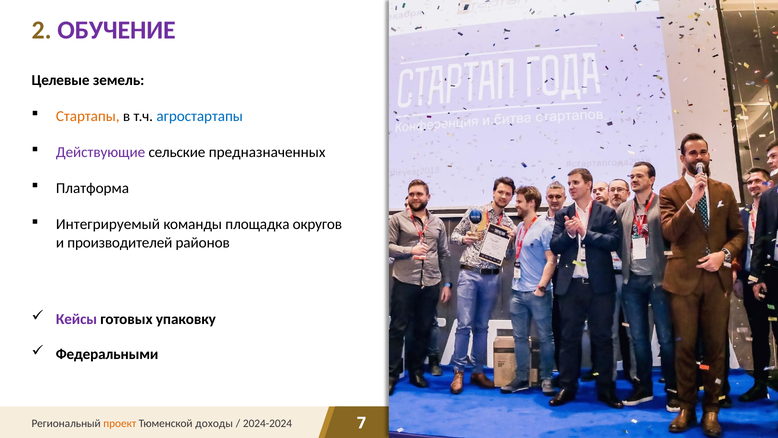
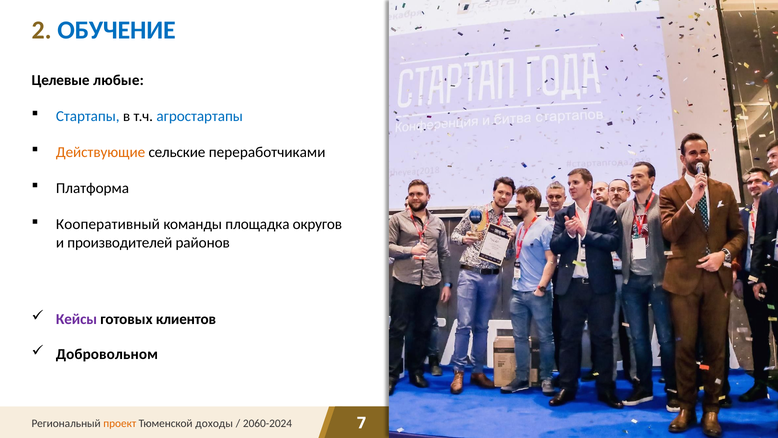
ОБУЧЕНИЕ colour: purple -> blue (116, 30)
земель: земель -> любые (119, 80)
Стартапы colour: orange -> blue (88, 116)
Действующие colour: purple -> orange (101, 152)
предназначенных: предназначенных -> переработчиками (267, 152)
Интегрируемый: Интегрируемый -> Кооперативный (108, 224)
упаковку: упаковку -> клиентов (186, 319)
Федеральными: Федеральными -> Добровольном (107, 354)
2024-2024: 2024-2024 -> 2060-2024 (267, 423)
